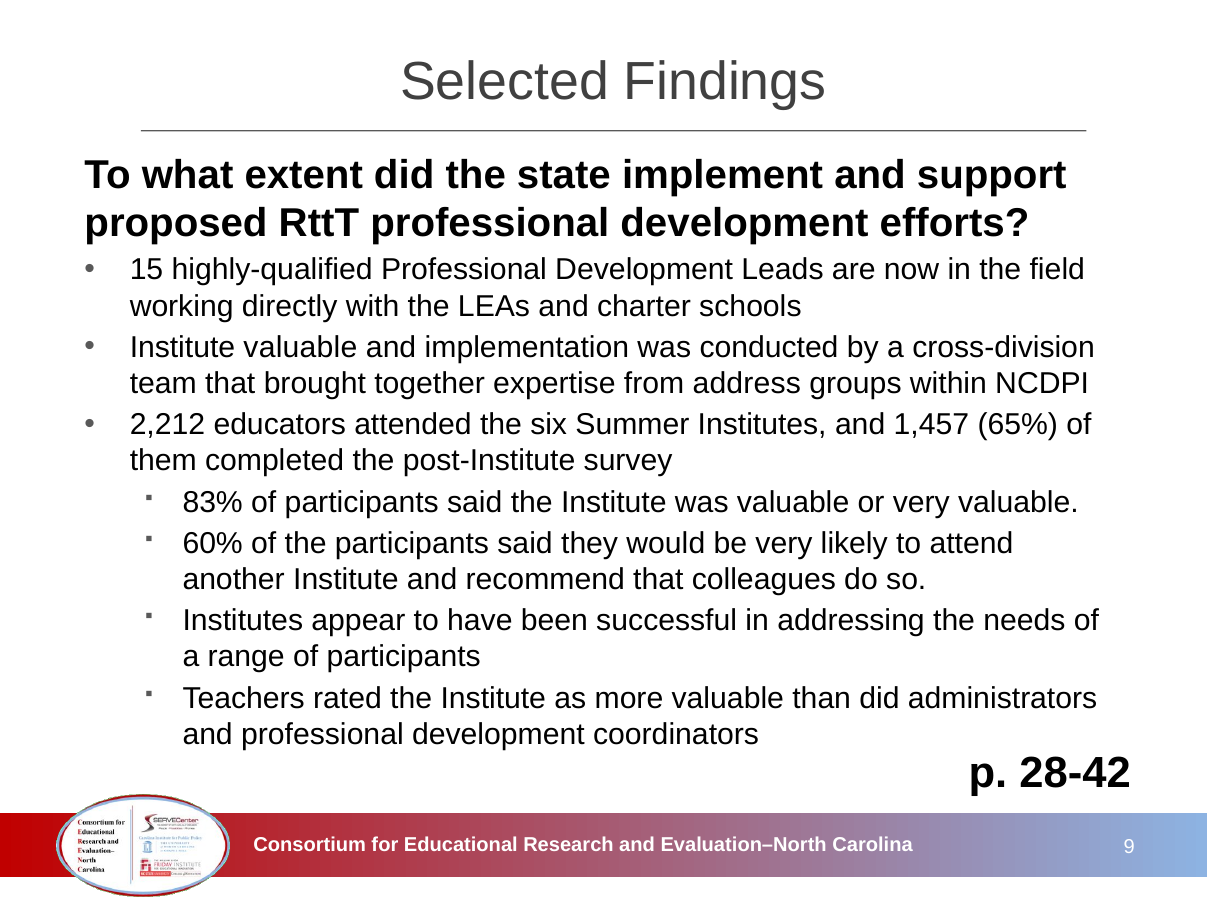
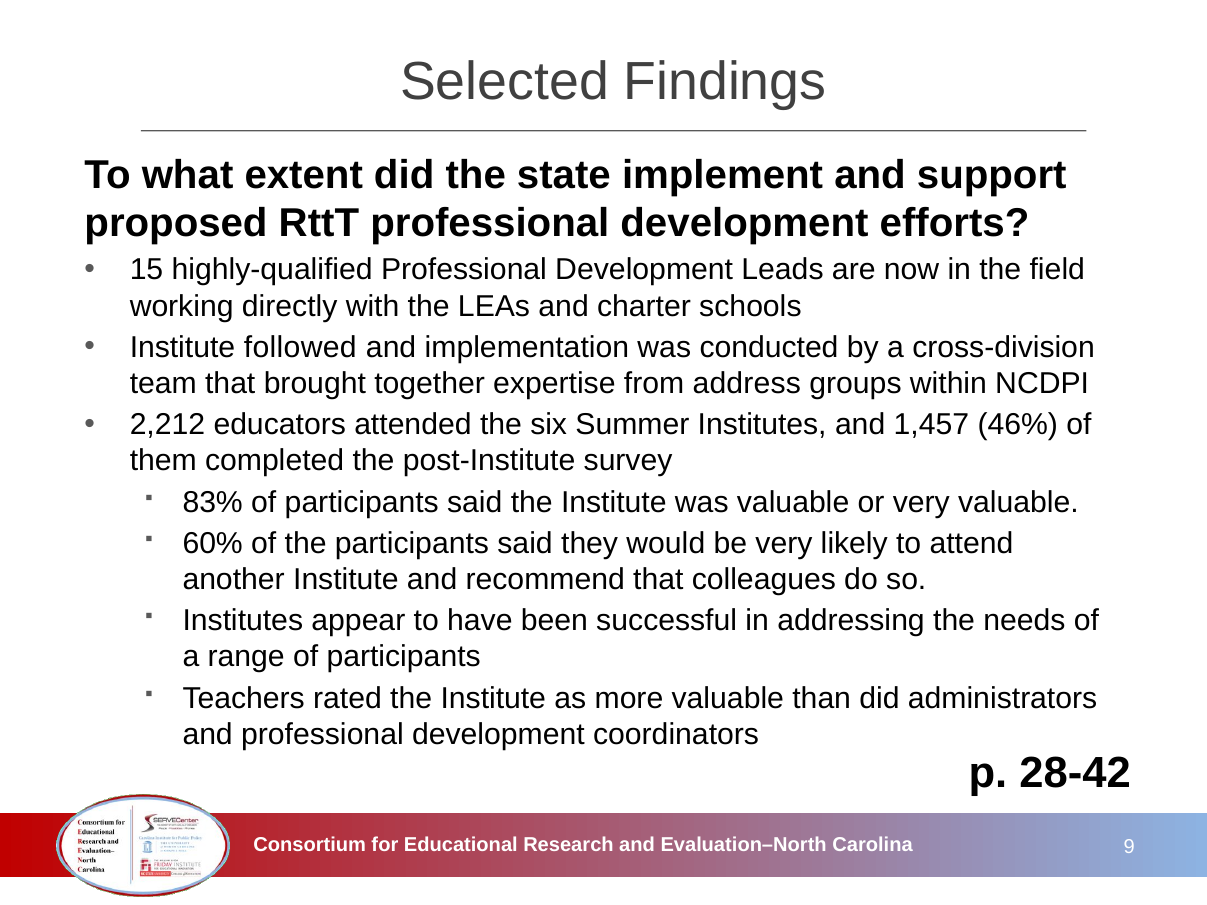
Institute valuable: valuable -> followed (300, 347)
65%: 65% -> 46% (1018, 425)
